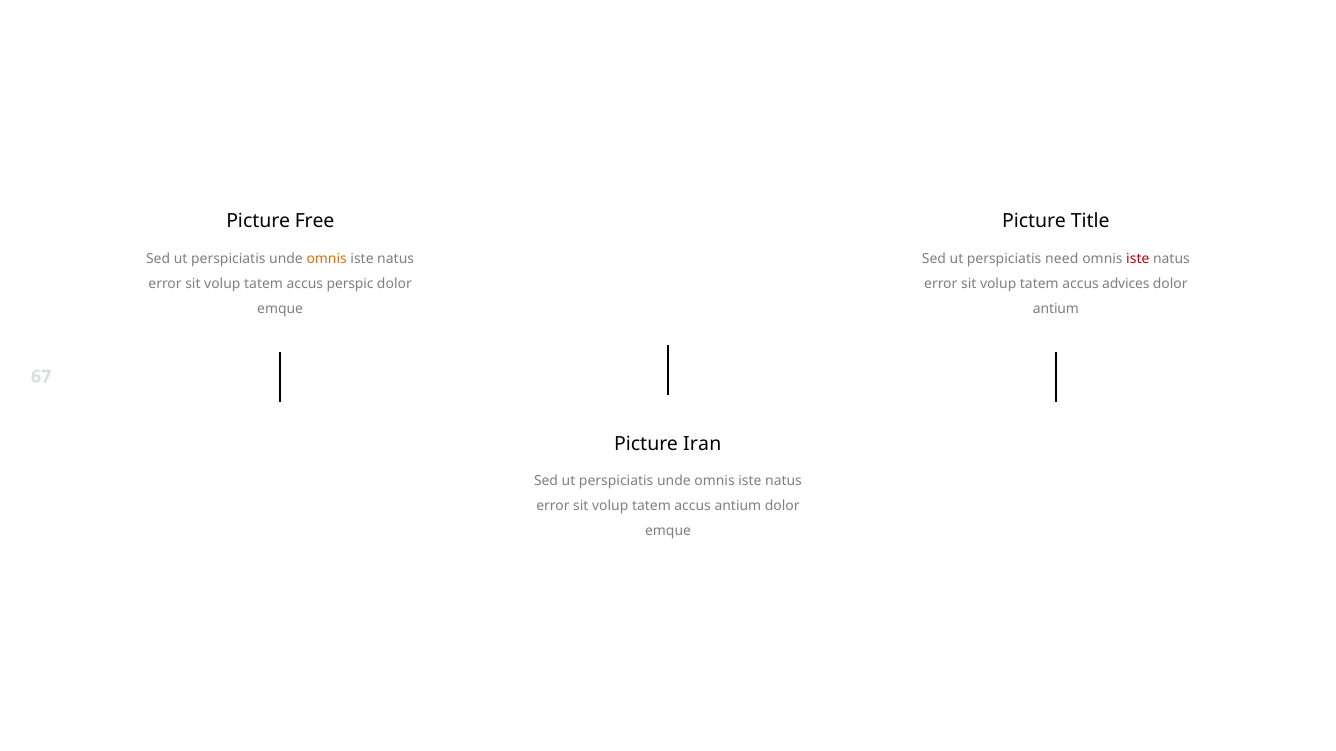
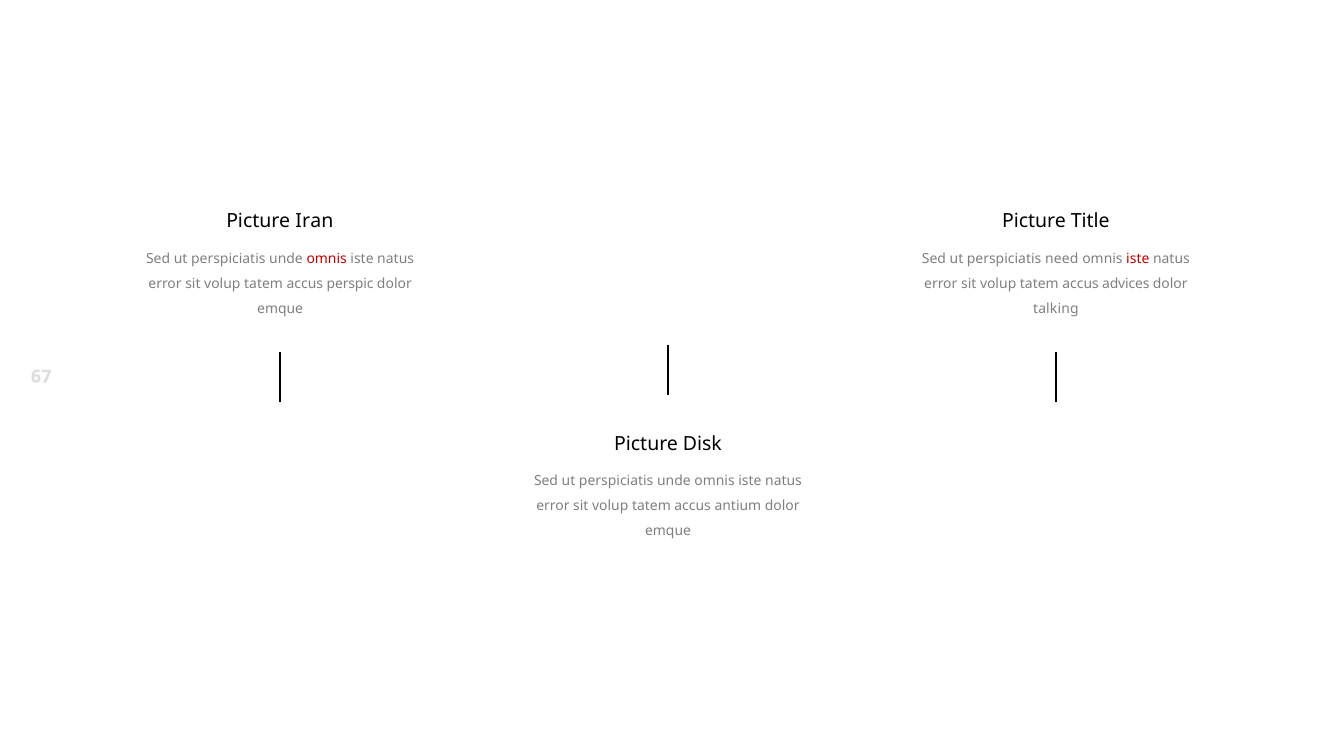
Free: Free -> Iran (314, 222)
omnis colour: orange -> red (327, 259)
antium: antium -> talking (1056, 309)
Iran: Iran -> Disk (702, 445)
